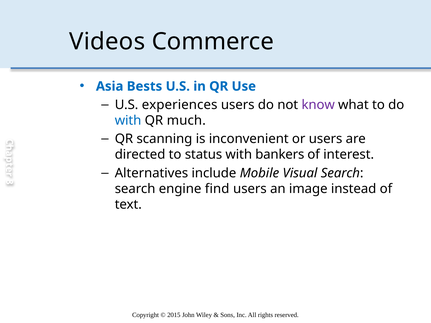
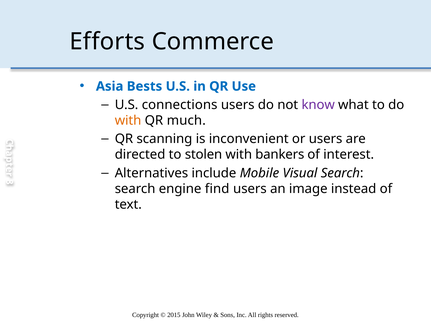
Videos: Videos -> Efforts (107, 42)
experiences: experiences -> connections (180, 105)
with colour: blue -> orange (128, 121)
status: status -> stolen (204, 155)
